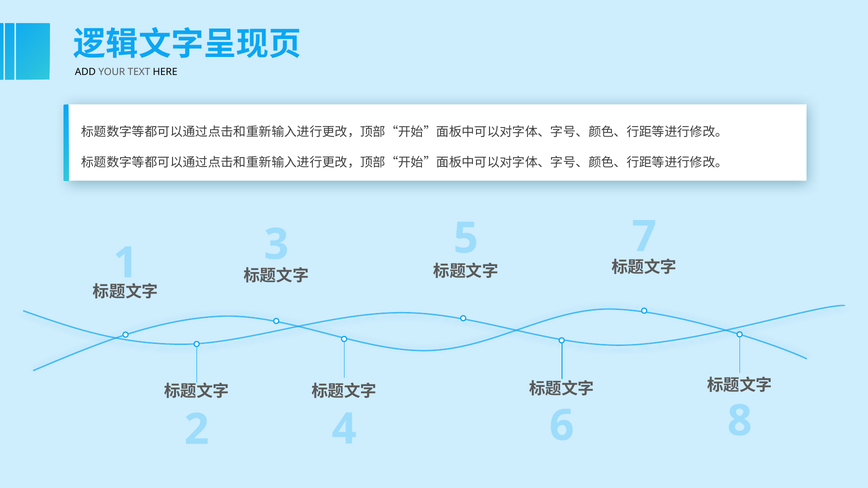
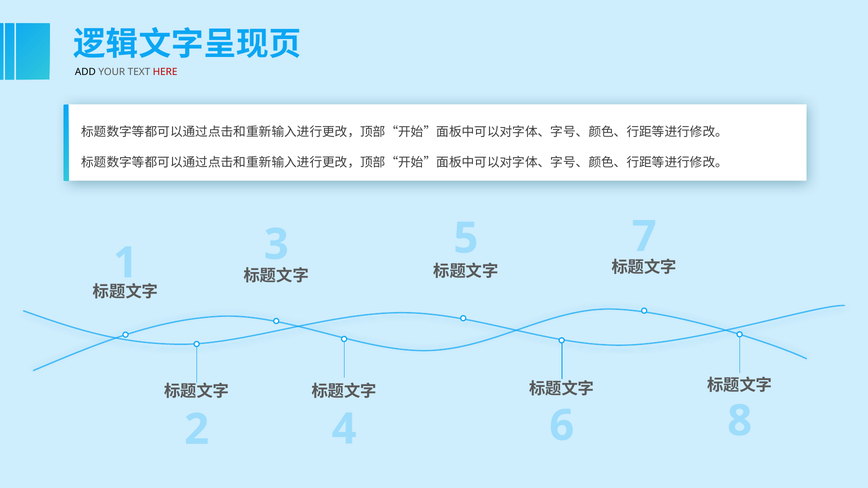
HERE colour: black -> red (165, 72)
